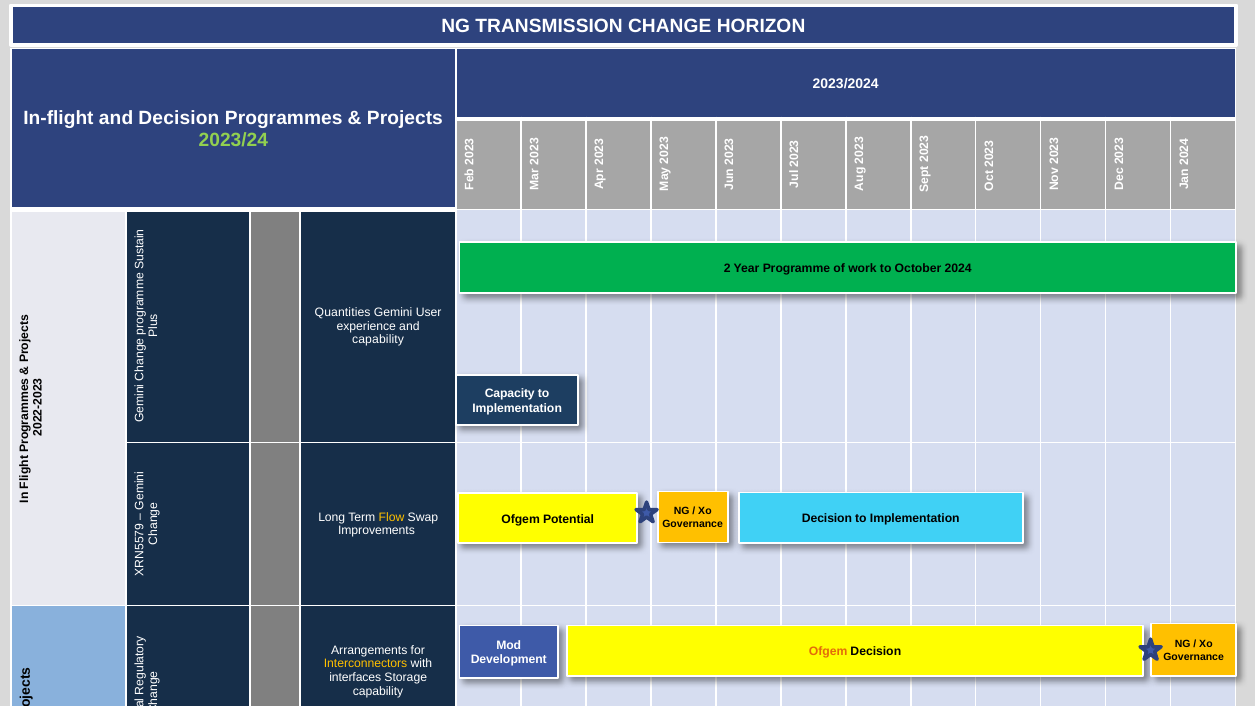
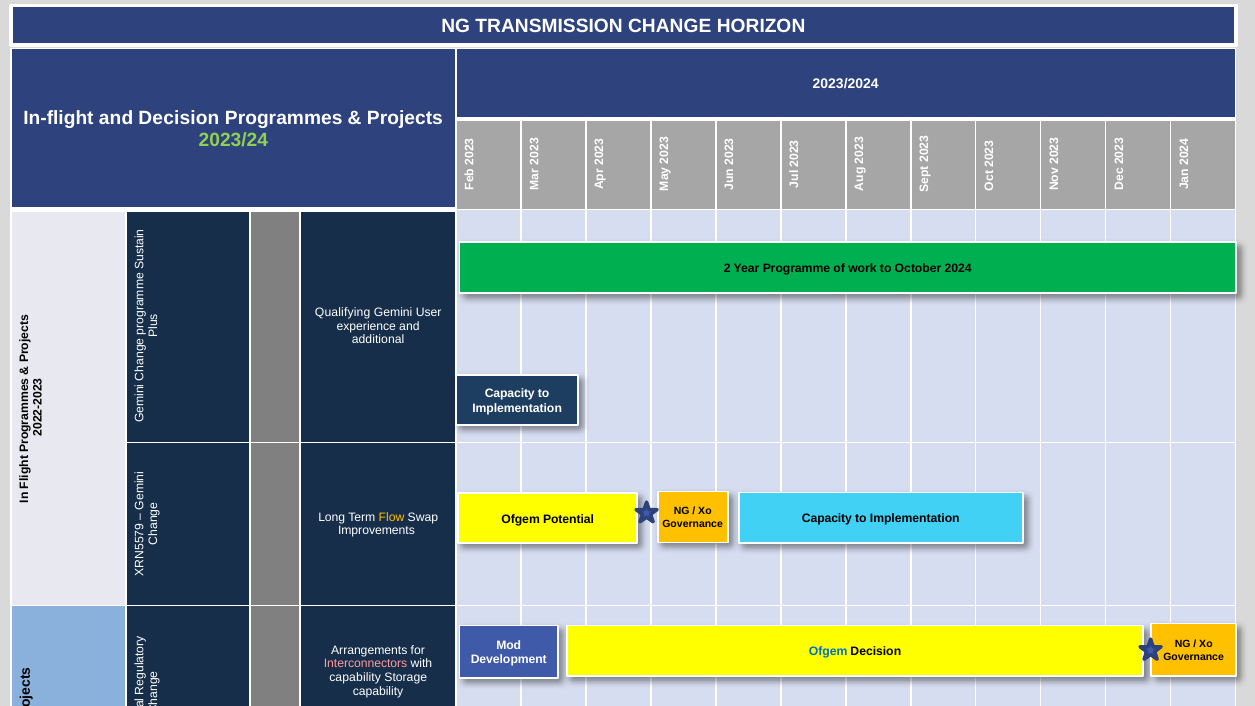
Quantities: Quantities -> Qualifying (343, 313)
capability: capability -> additional (378, 340)
Governance Decision: Decision -> Capacity (827, 518)
Ofgem colour: orange -> blue (828, 651)
Interconnectors colour: yellow -> pink (366, 664)
interfaces: interfaces -> capability (355, 677)
